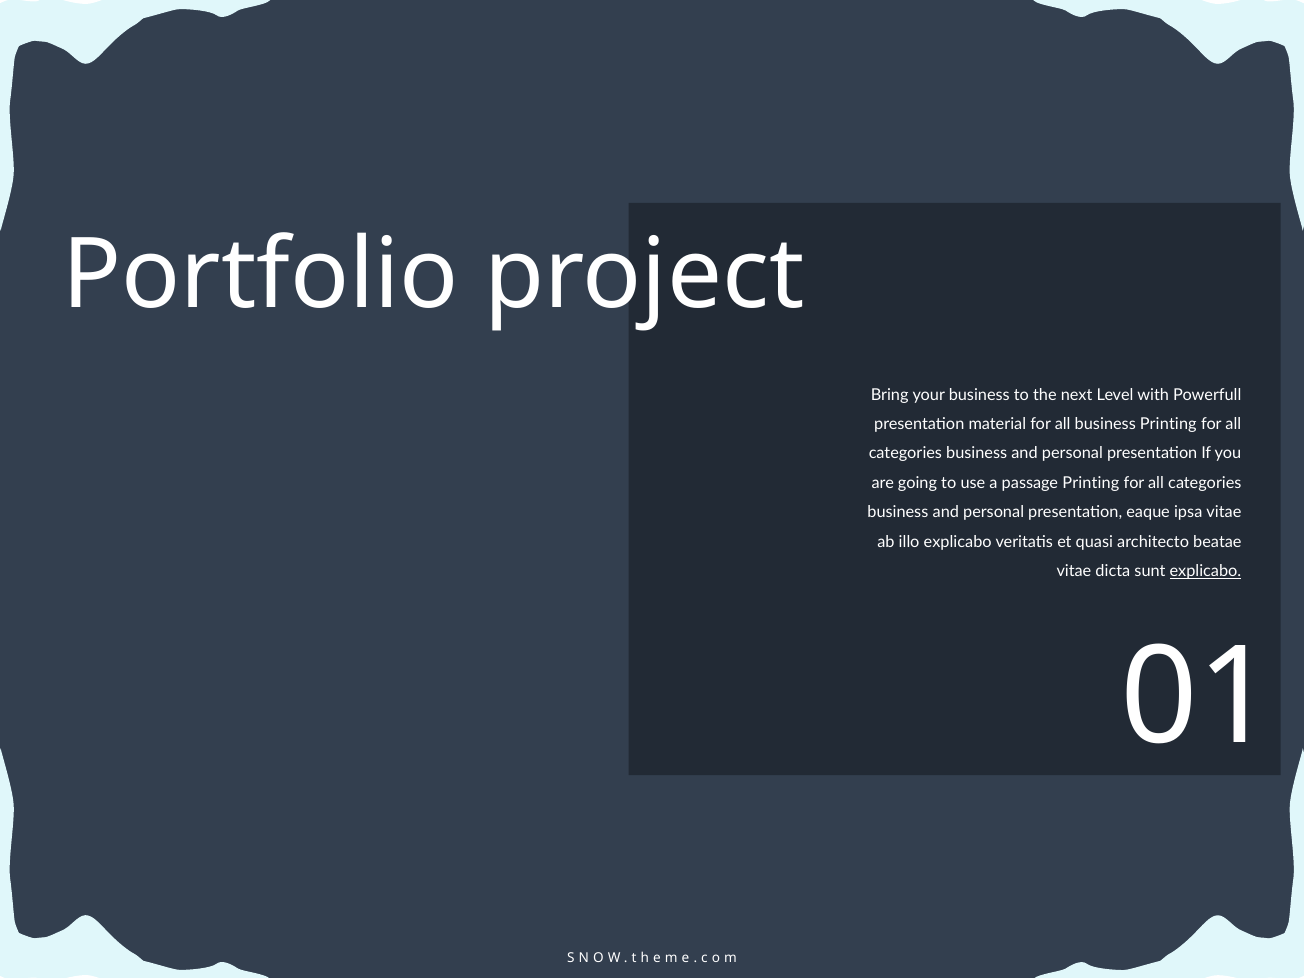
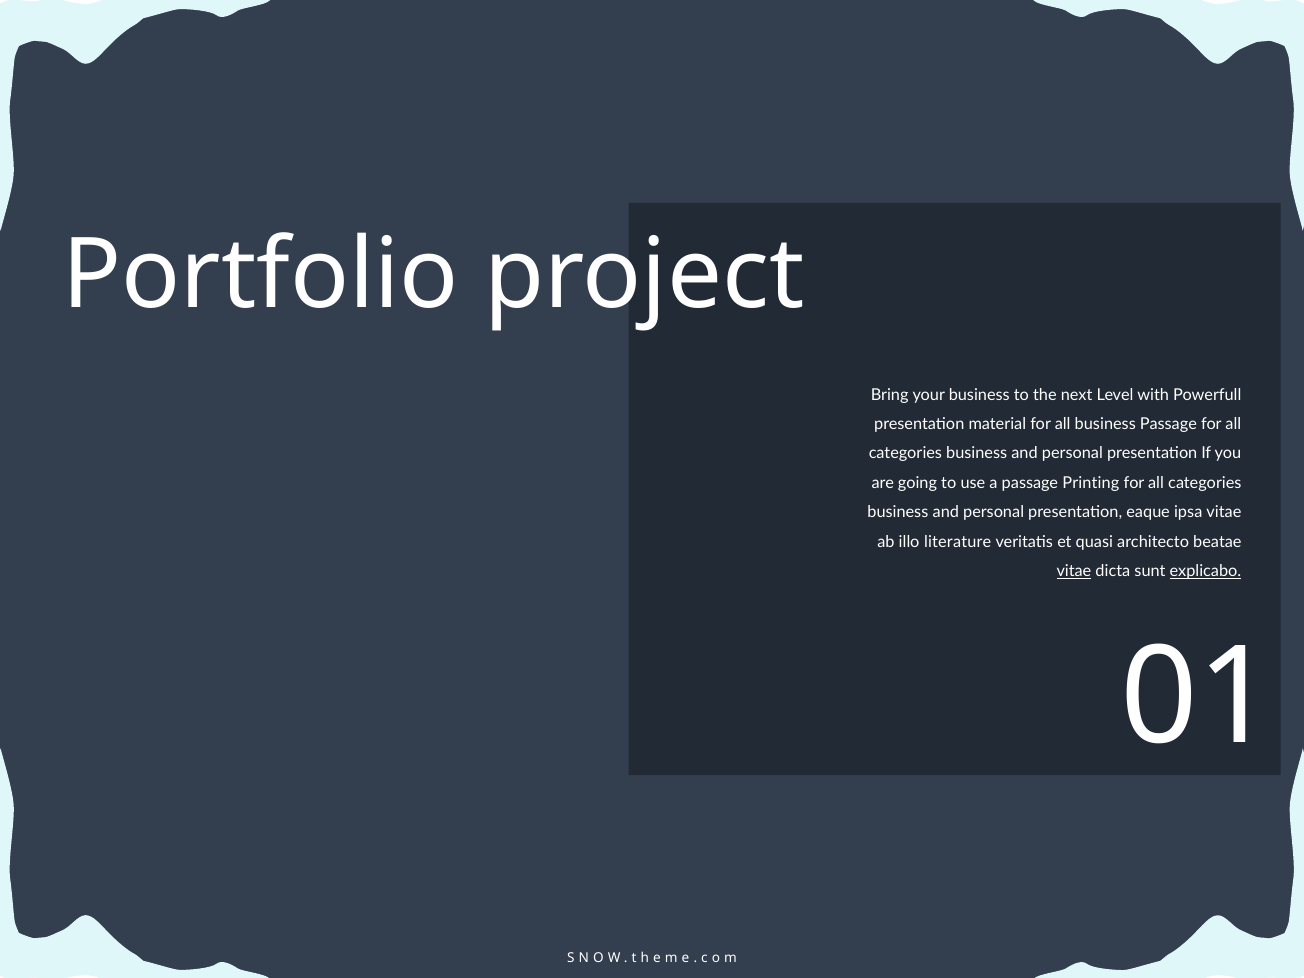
business Printing: Printing -> Passage (1168, 424)
illo explicabo: explicabo -> literature (958, 542)
vitae underline: none -> present (1074, 571)
